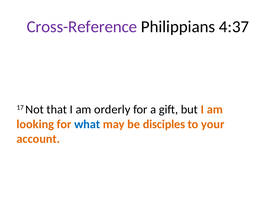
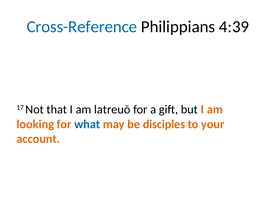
Cross-Reference colour: purple -> blue (82, 27)
4:37: 4:37 -> 4:39 (234, 27)
orderly: orderly -> latreuō (112, 109)
